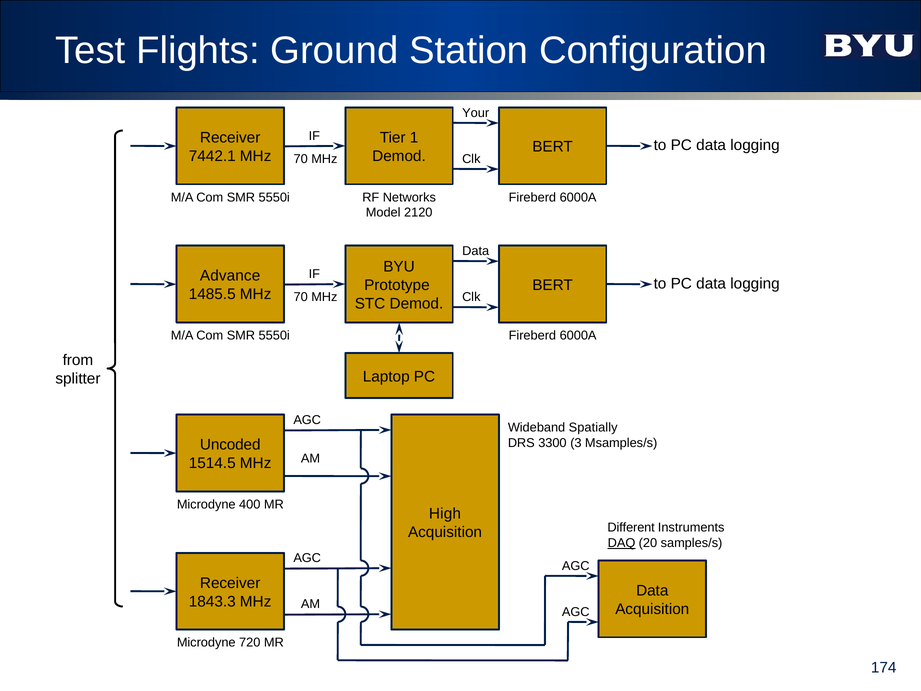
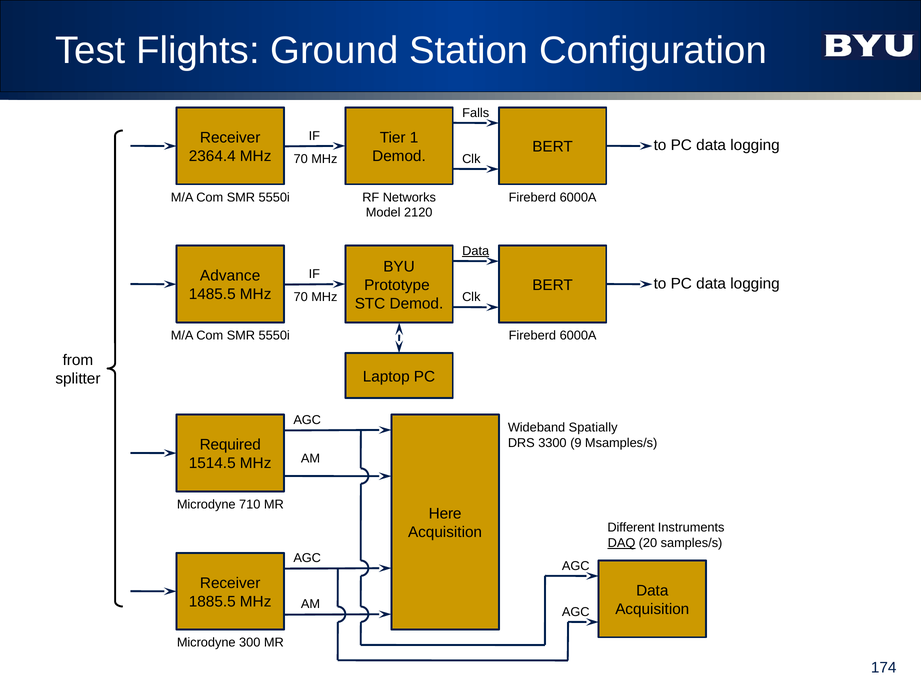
Your: Your -> Falls (476, 113)
7442.1: 7442.1 -> 2364.4 (212, 156)
Data underline: none -> present (476, 251)
3: 3 -> 9 (576, 443)
Uncoded: Uncoded -> Required (230, 445)
400: 400 -> 710 (250, 504)
High: High -> Here (445, 514)
1843.3: 1843.3 -> 1885.5 (212, 601)
720: 720 -> 300 (250, 642)
